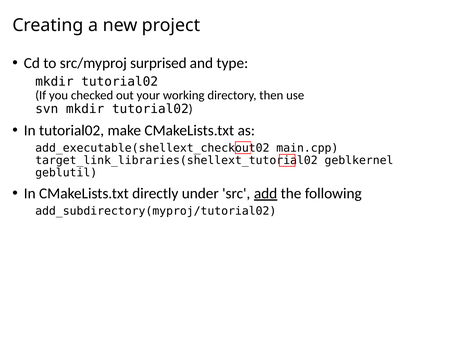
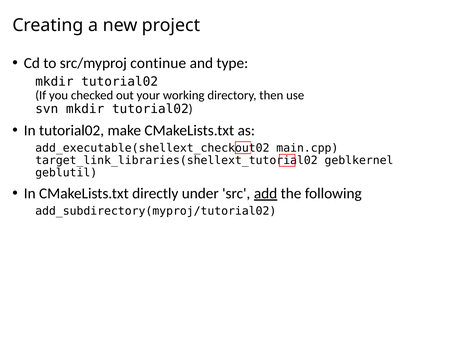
surprised: surprised -> continue (158, 63)
